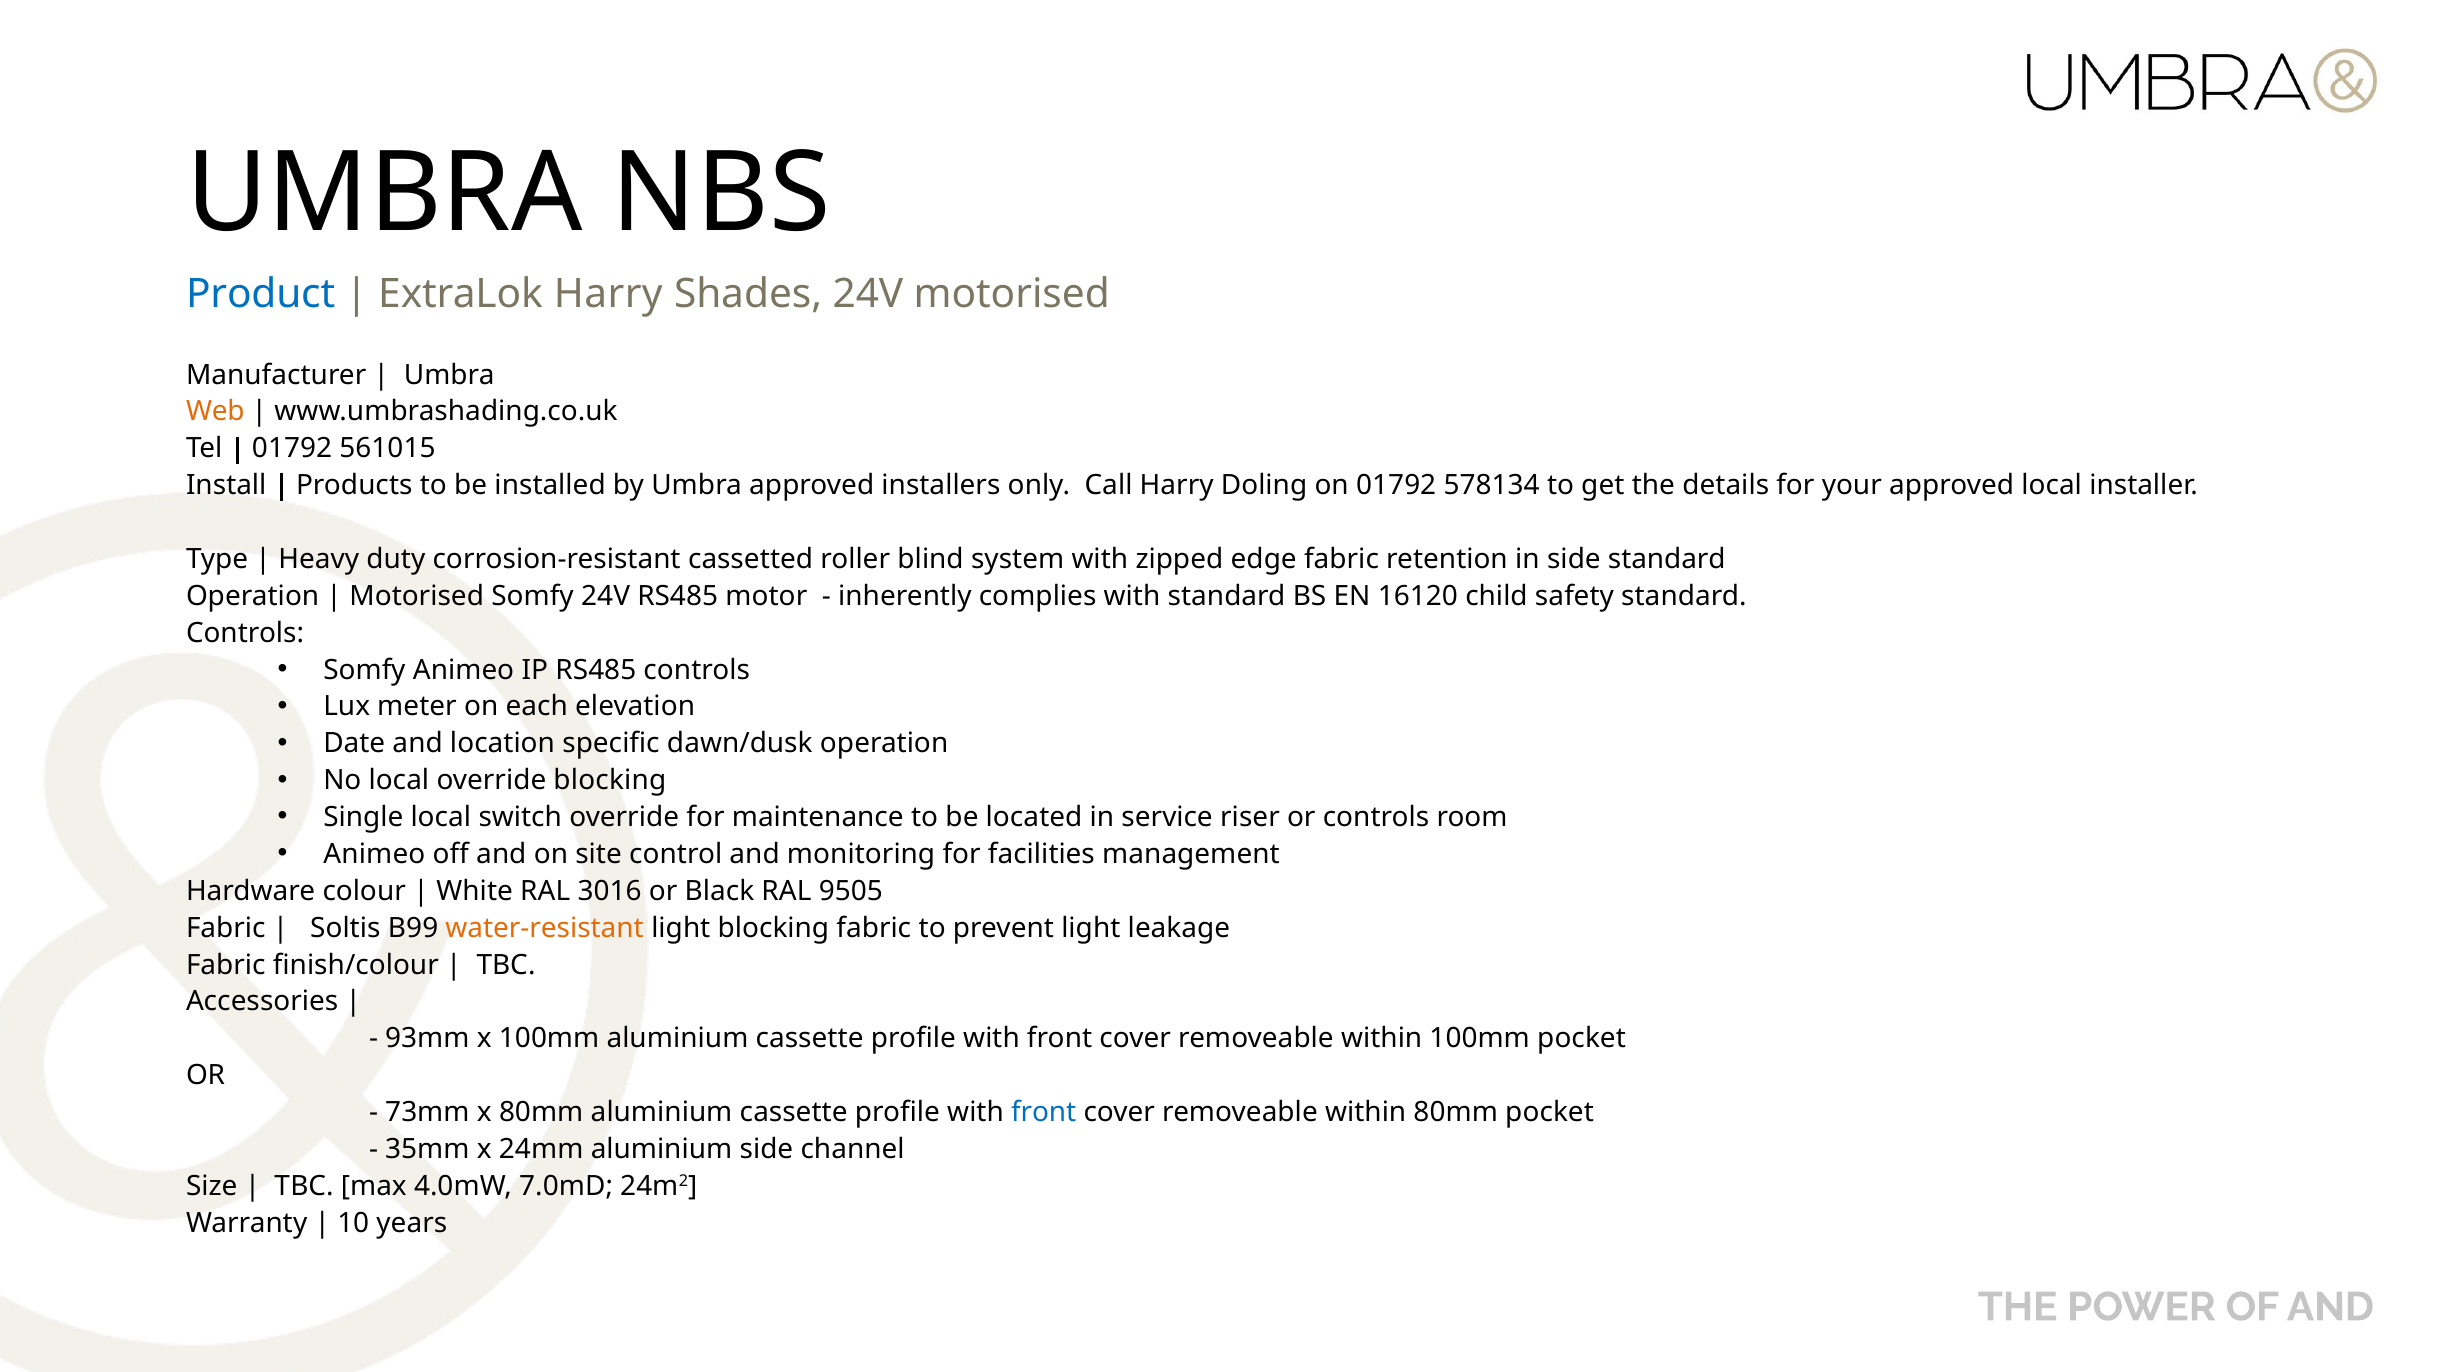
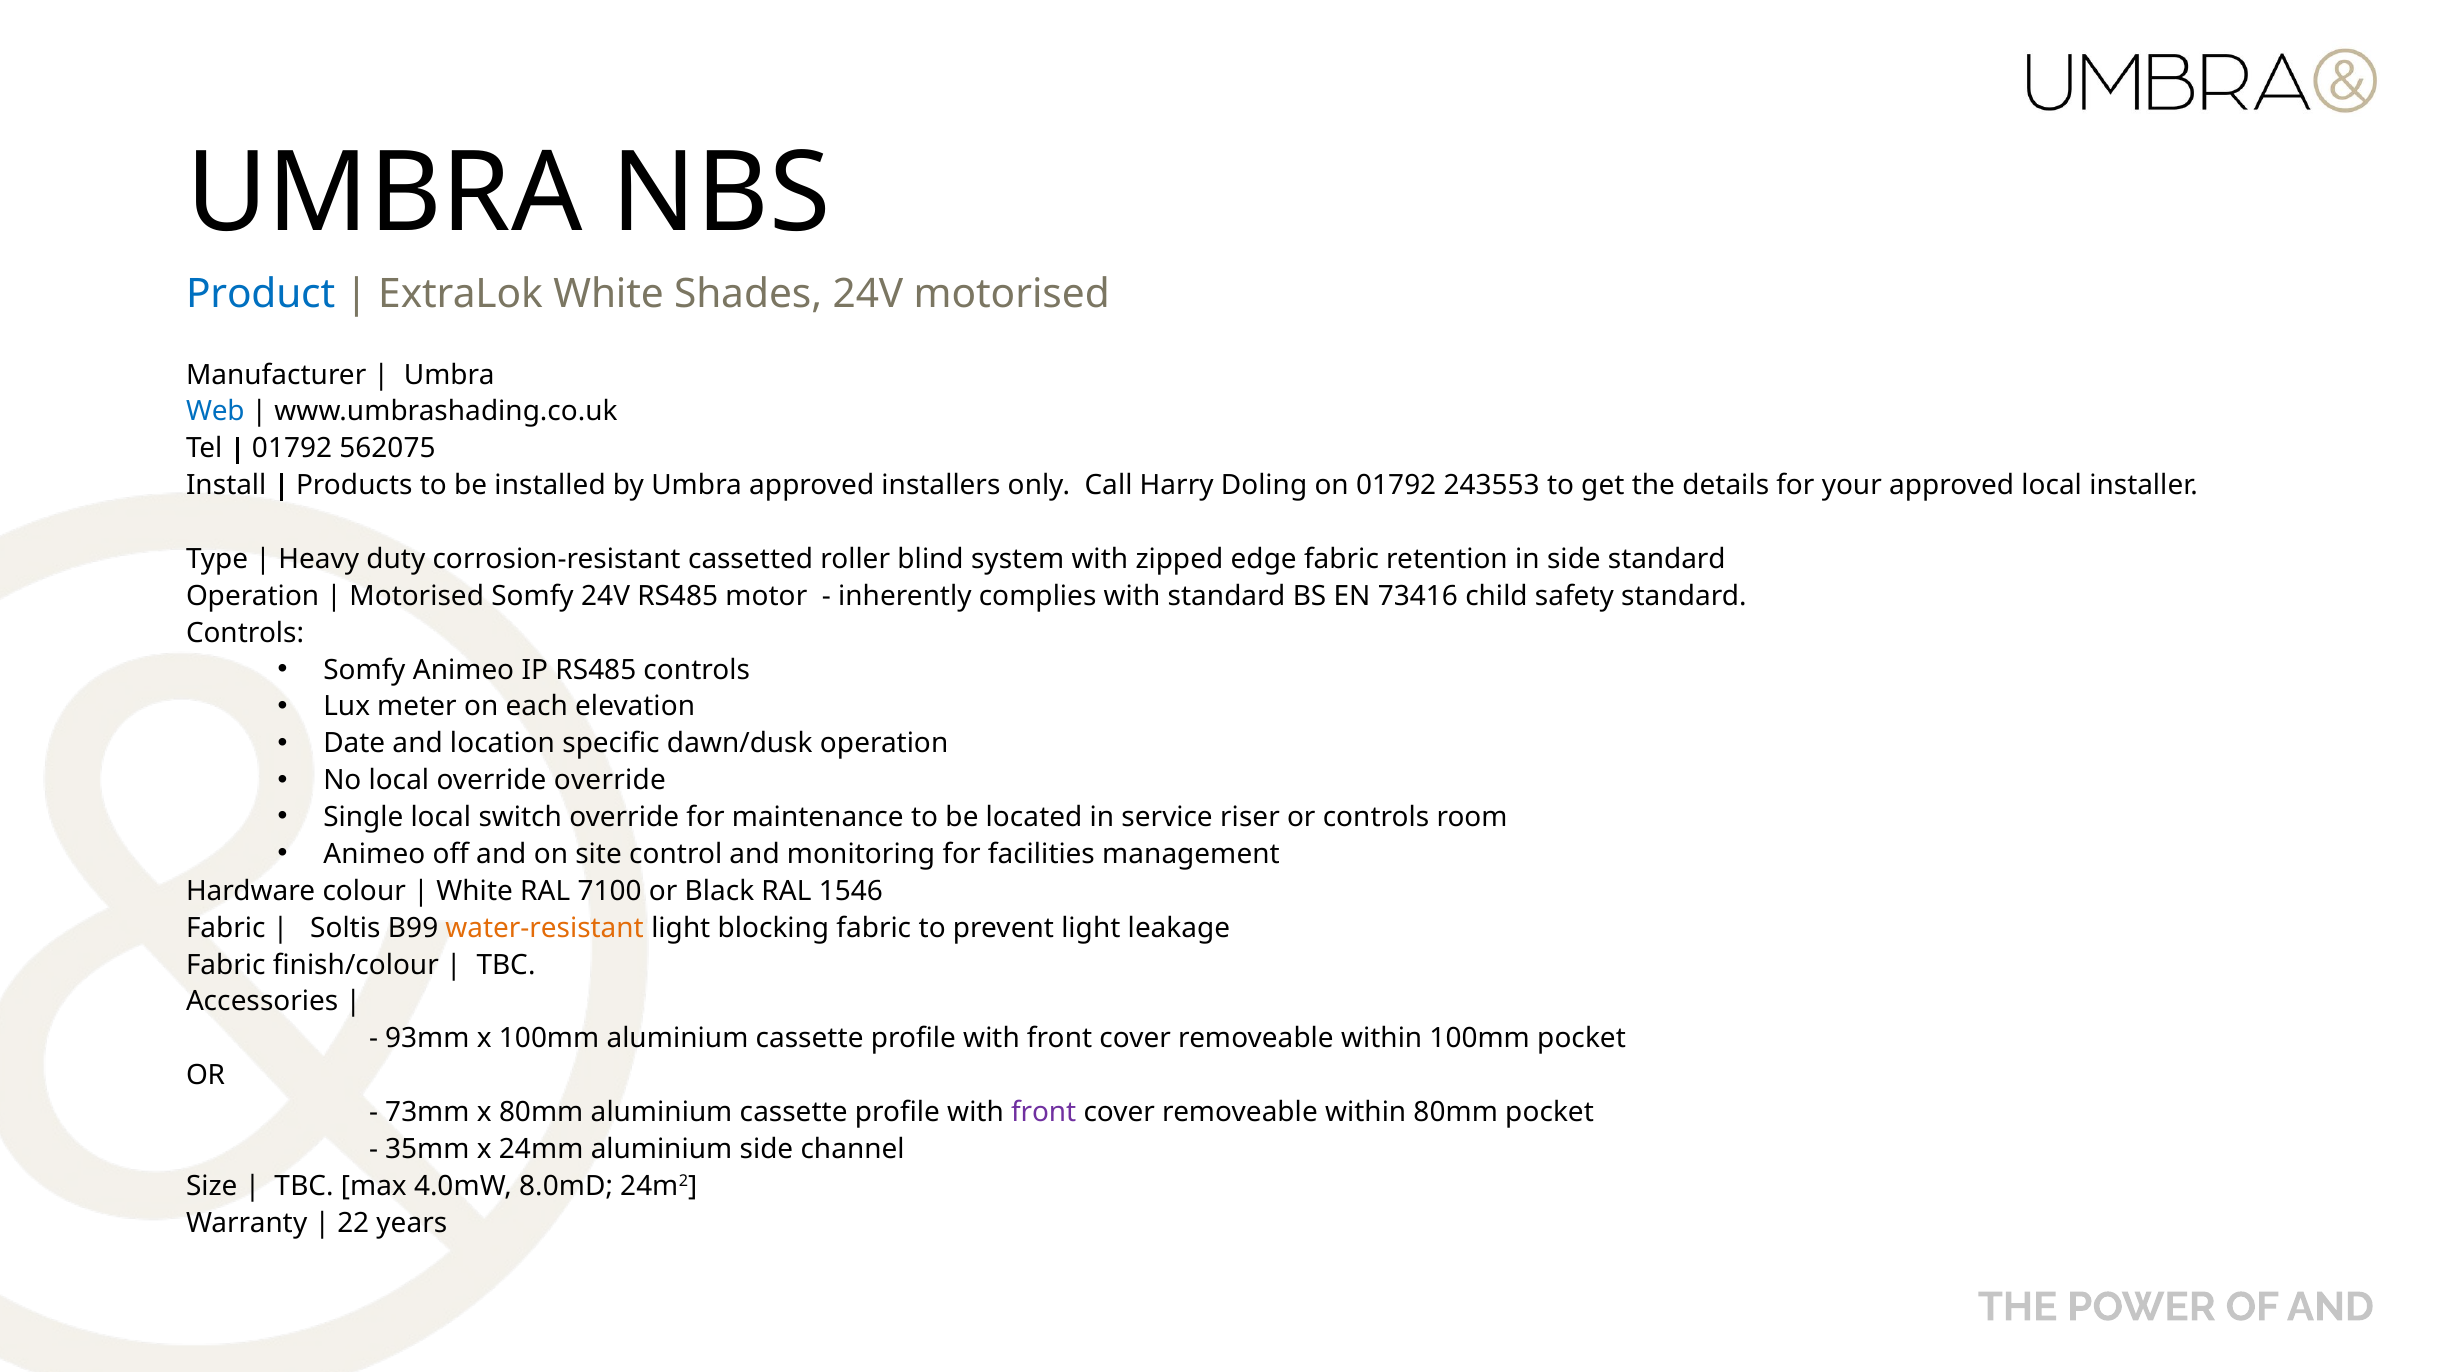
ExtraLok Harry: Harry -> White (609, 294)
Web colour: orange -> blue (215, 412)
561015: 561015 -> 562075 (387, 449)
578134: 578134 -> 243553 (1492, 486)
16120: 16120 -> 73416 (1418, 596)
override blocking: blocking -> override (610, 781)
3016: 3016 -> 7100 (610, 891)
9505: 9505 -> 1546 (851, 891)
front colour: blue -> purple (1044, 1113)
7.0mD: 7.0mD -> 8.0mD (566, 1186)
10: 10 -> 22 (353, 1223)
